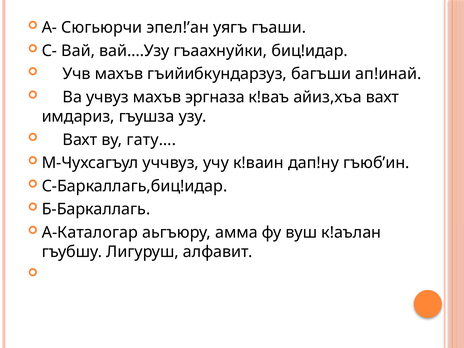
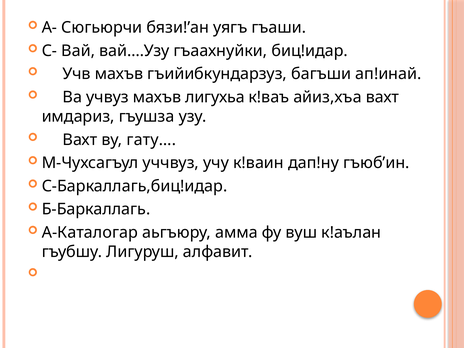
эпел!’ан: эпел!’ан -> бязи!’ан (178, 28)
эргназа: эргназа -> лигухьа (215, 97)
